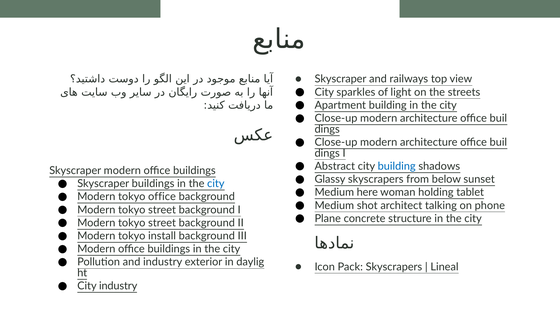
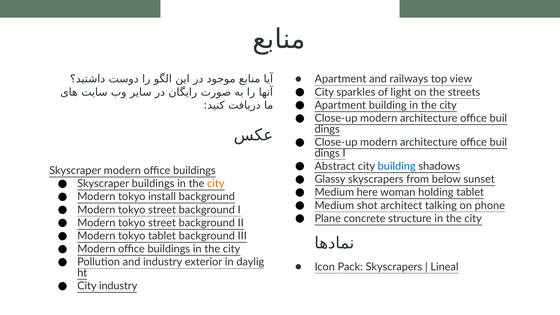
Skyscraper: Skyscraper -> Apartment (340, 79)
city colour: blue -> orange (216, 184)
tokyo office: office -> install (162, 197)
tokyo install: install -> tablet (162, 236)
